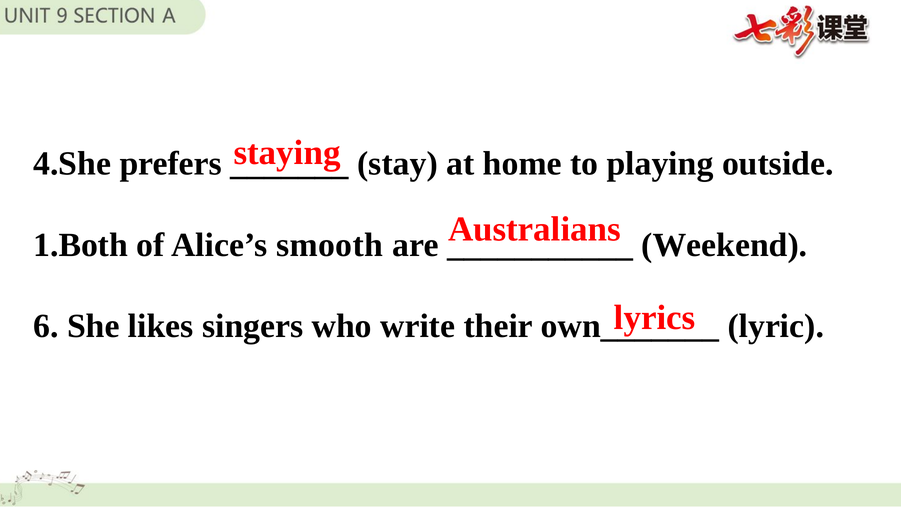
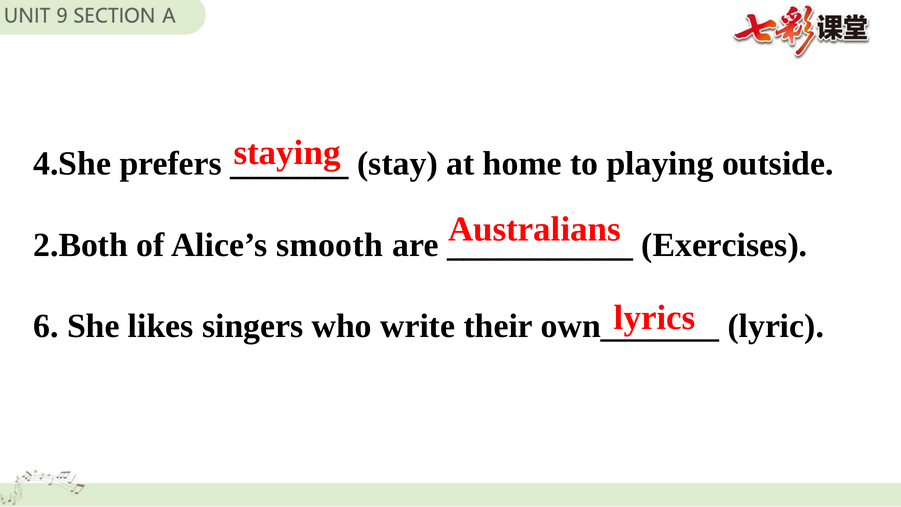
1.Both: 1.Both -> 2.Both (81, 245)
Weekend: Weekend -> Exercises (724, 245)
